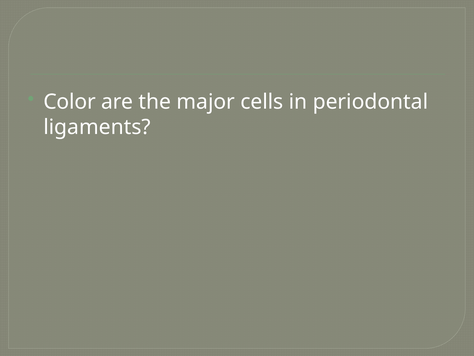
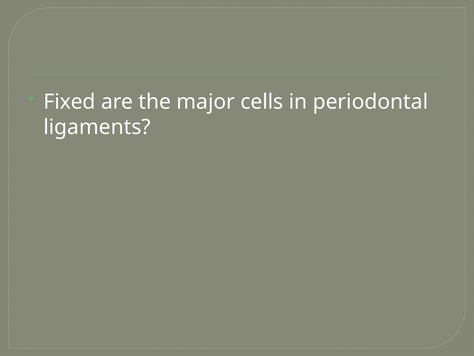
Color: Color -> Fixed (70, 102)
